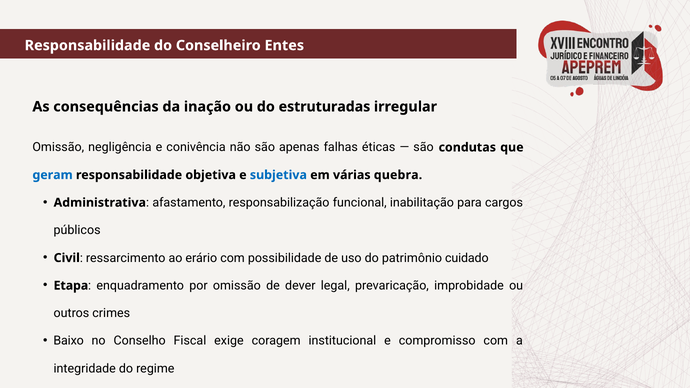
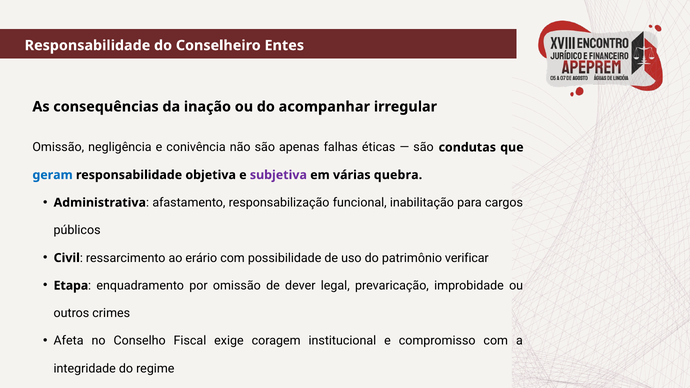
estruturadas: estruturadas -> acompanhar (324, 107)
subjetiva colour: blue -> purple (278, 175)
cuidado: cuidado -> verificar (467, 258)
Baixo: Baixo -> Afeta (69, 341)
